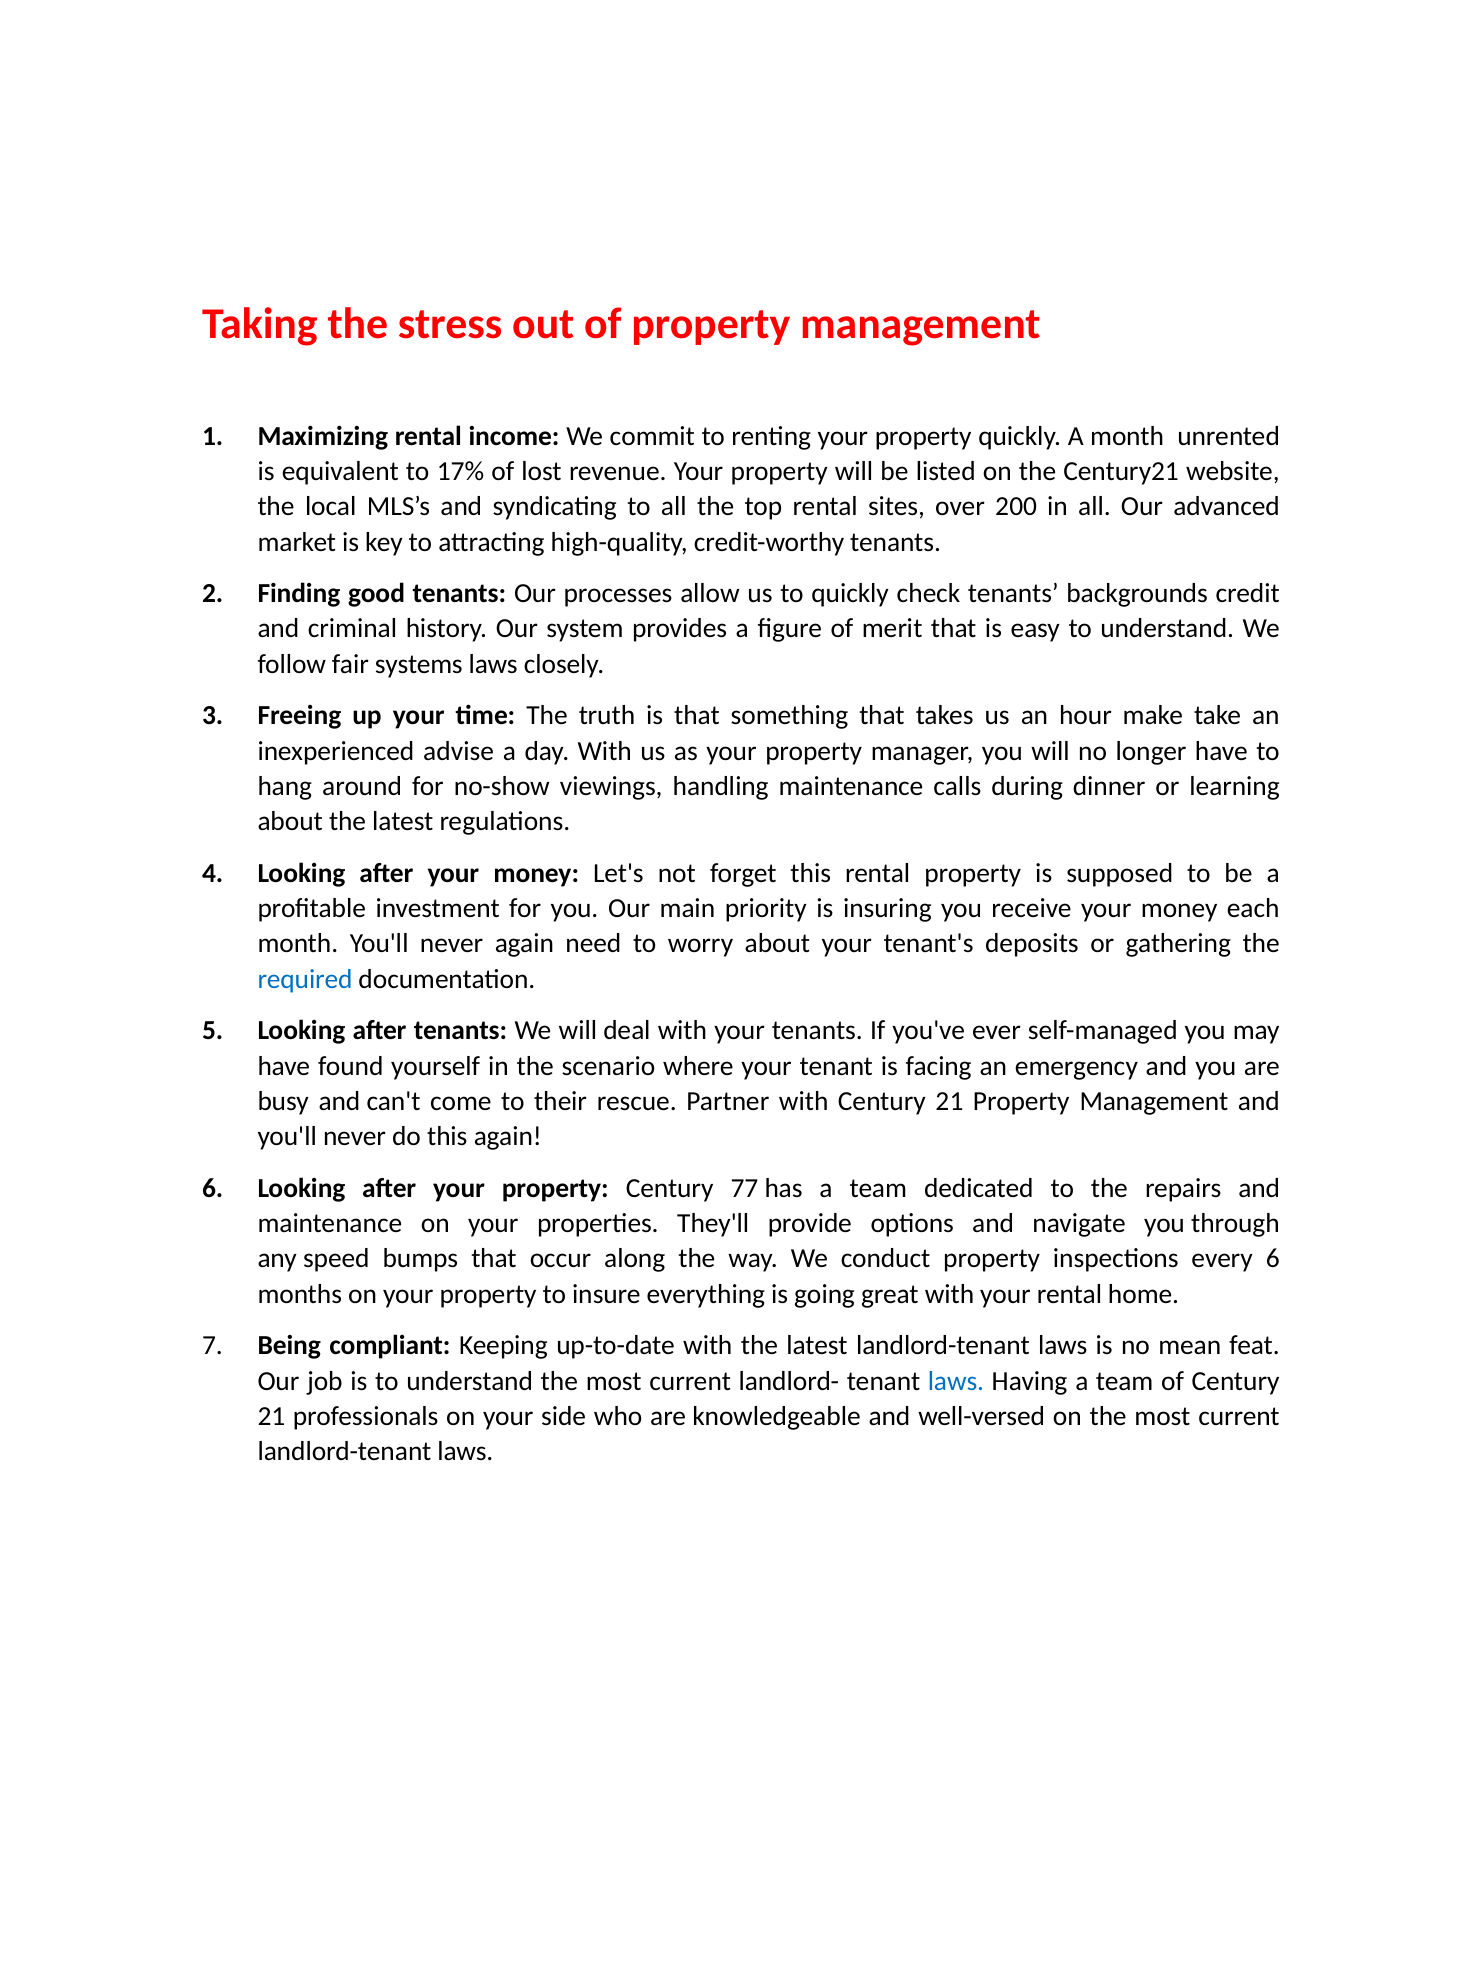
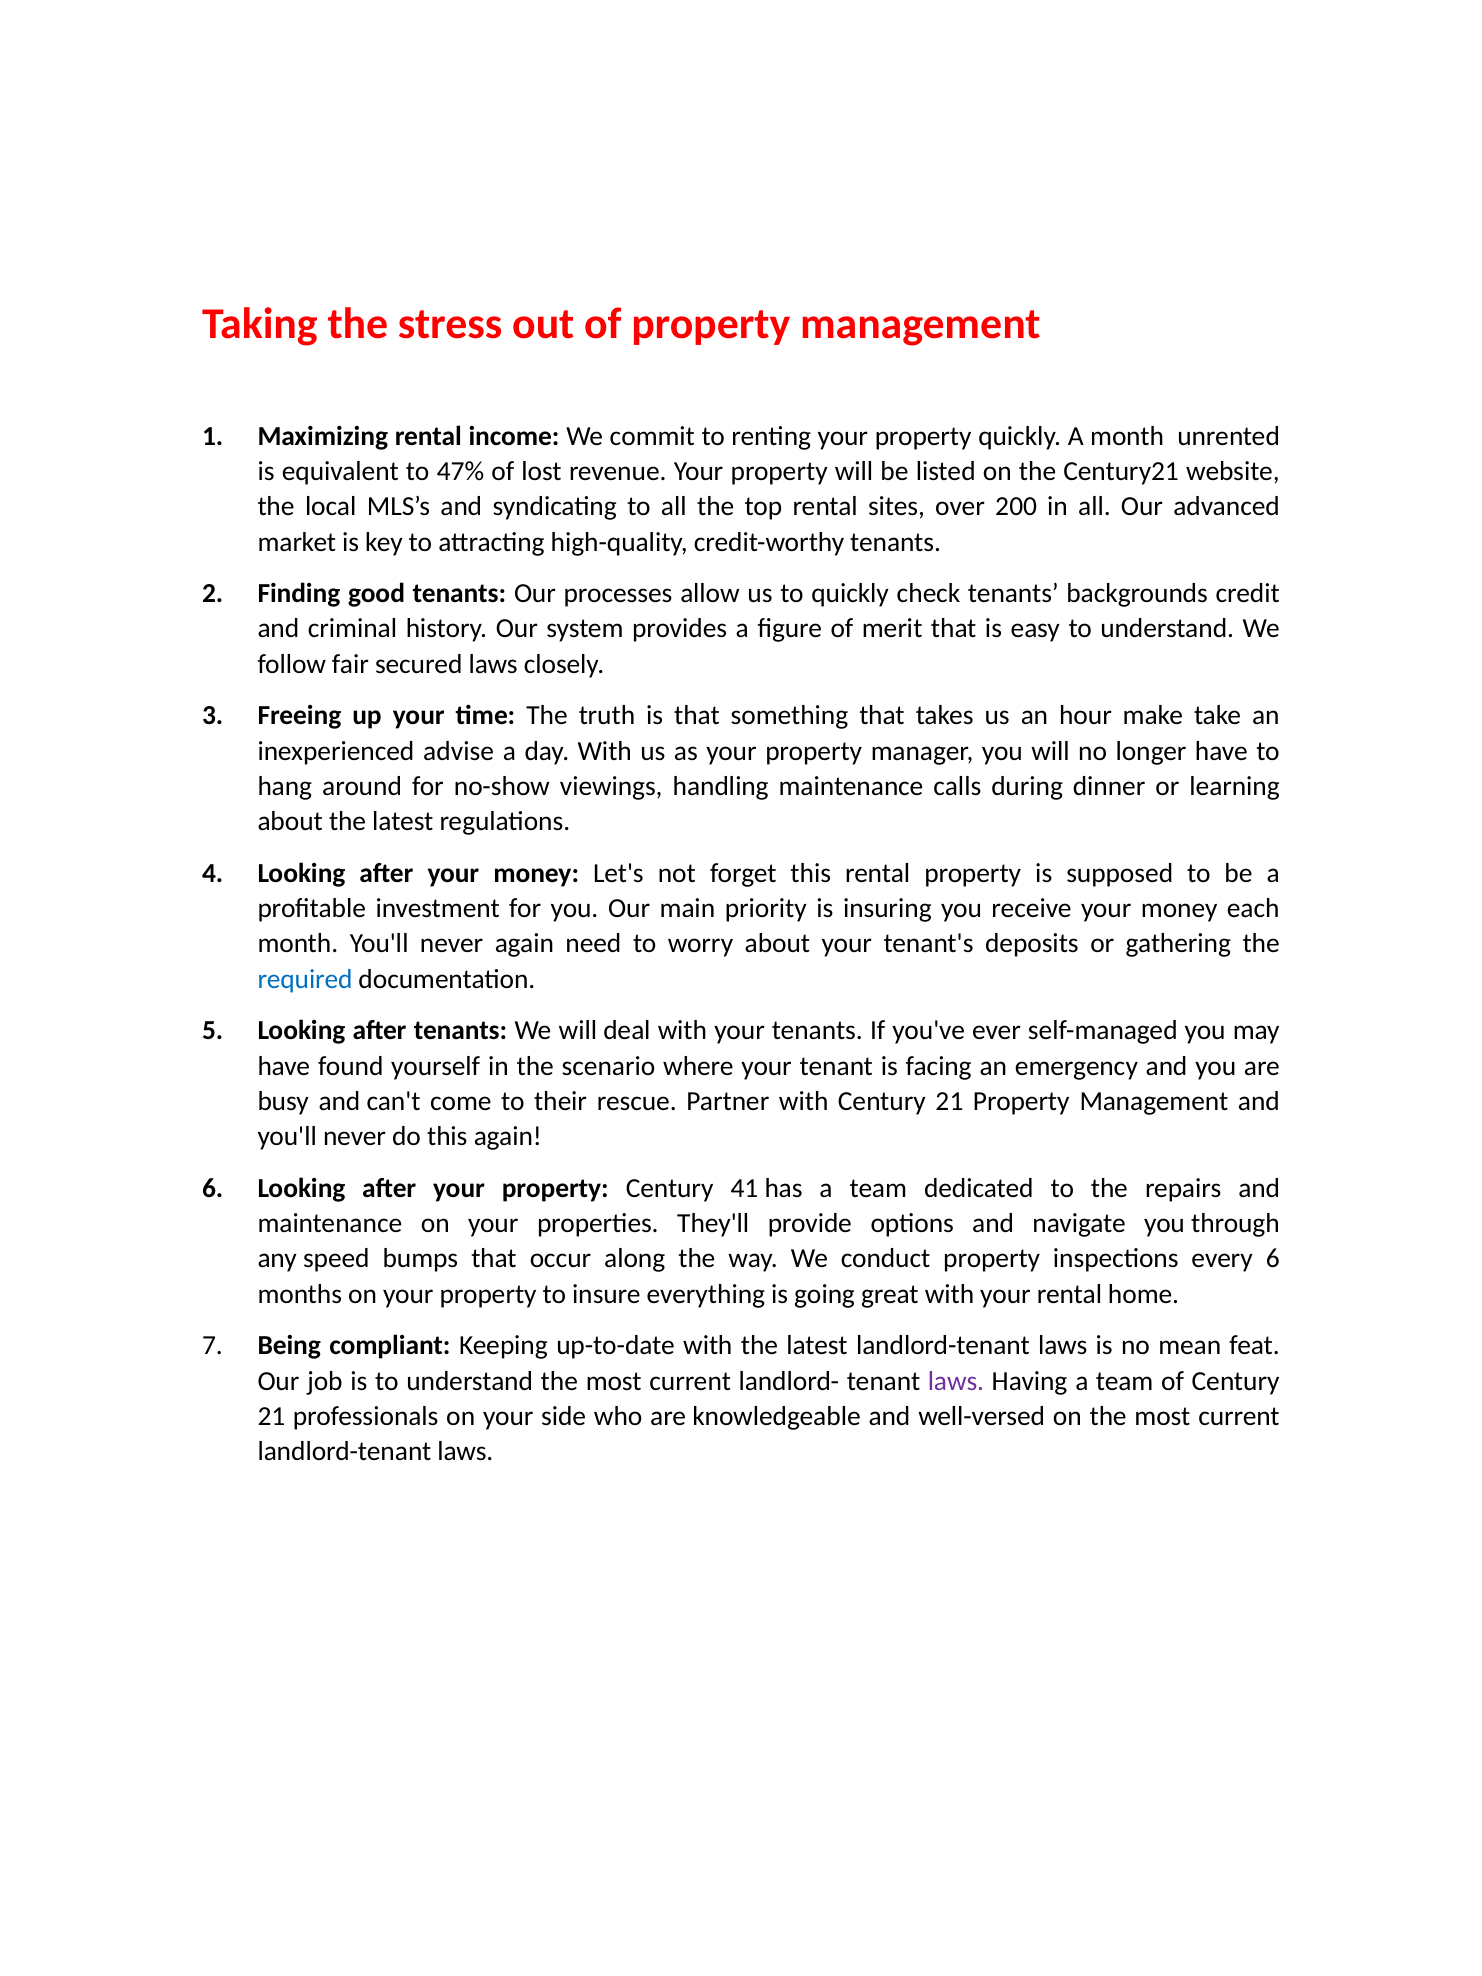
17%: 17% -> 47% (460, 471)
systems: systems -> secured (419, 664)
77: 77 -> 41 (744, 1188)
laws colour: blue -> purple (956, 1381)
